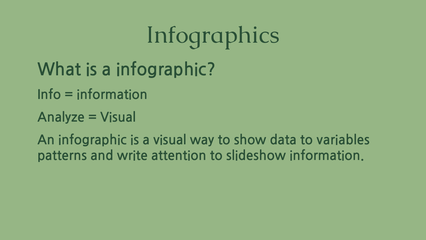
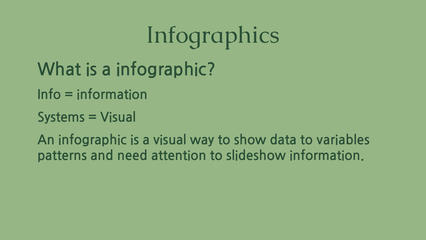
Analyze: Analyze -> Systems (61, 117)
write: write -> need (132, 156)
